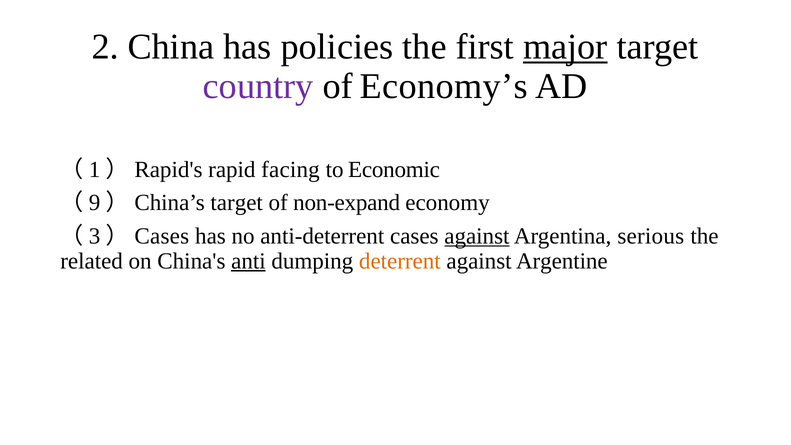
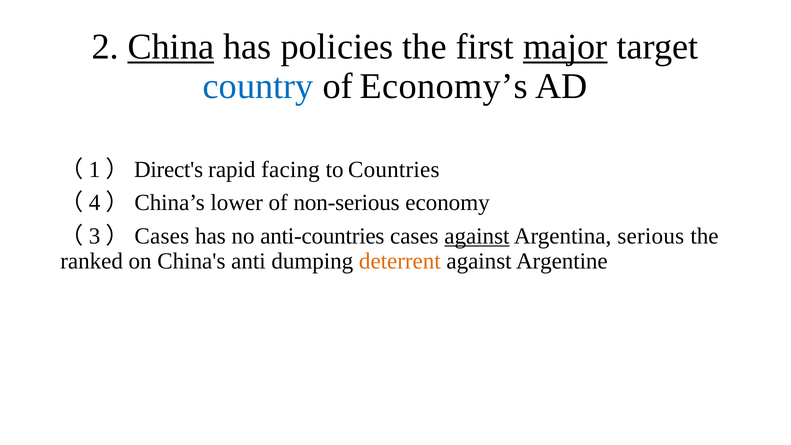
China underline: none -> present (171, 47)
country colour: purple -> blue (258, 86)
Rapid's: Rapid's -> Direct's (169, 170)
Economic: Economic -> Countries (394, 170)
9: 9 -> 4 (95, 203)
target: target -> lower (237, 203)
non-expand: non-expand -> non-serious (347, 203)
anti-deterrent: anti-deterrent -> anti-countries (322, 236)
related: related -> ranked (92, 261)
anti underline: present -> none (248, 261)
